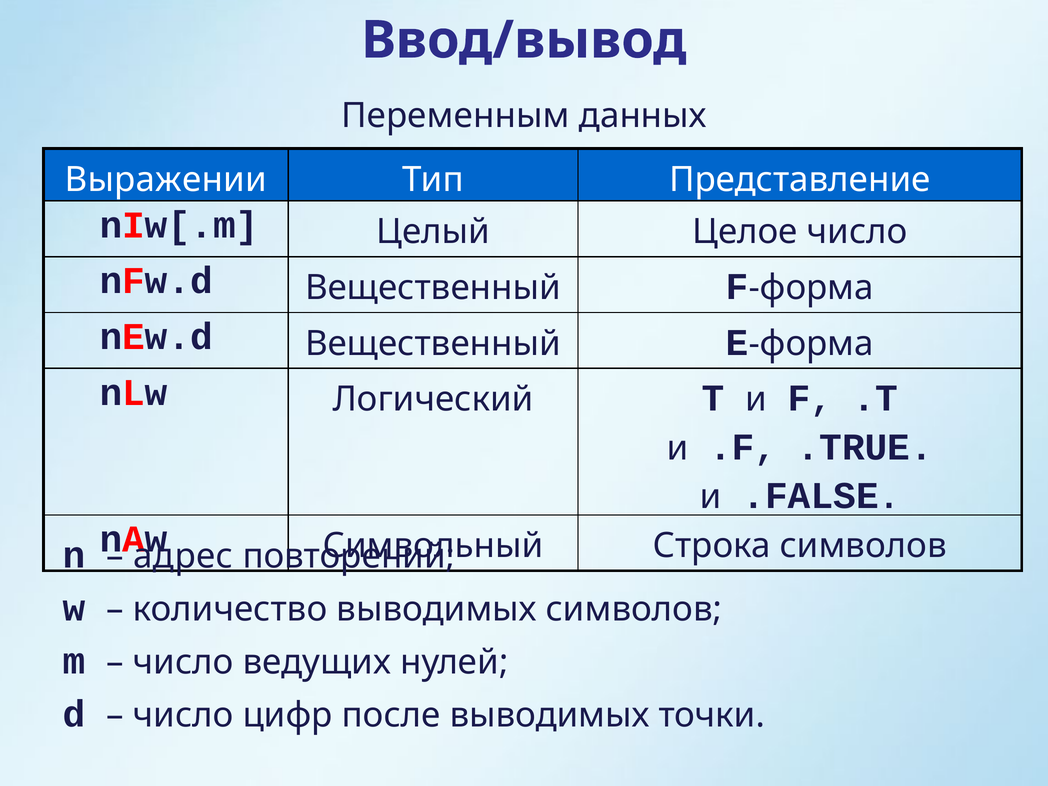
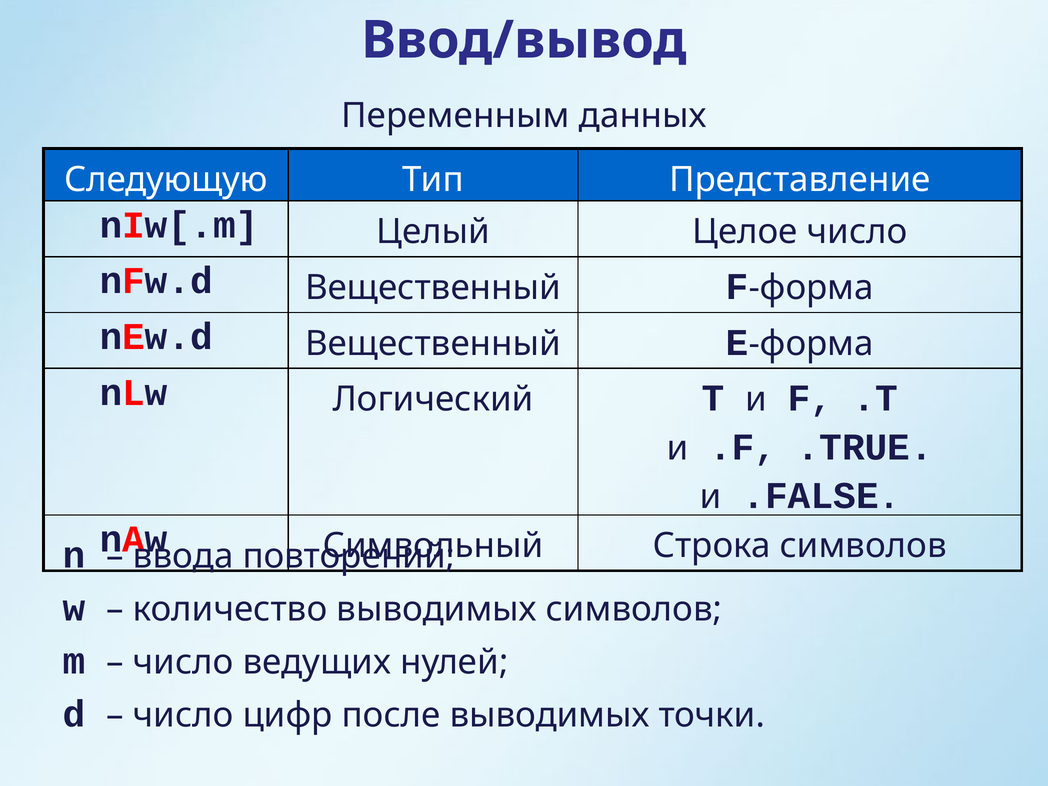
Выражении: Выражении -> Следующую (166, 180)
адрес: адрес -> ввода (183, 556)
